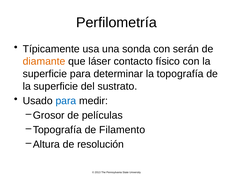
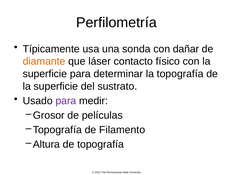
serán: serán -> dañar (186, 49)
para colour: blue -> purple (66, 101)
de resolución: resolución -> topografía (101, 144)
